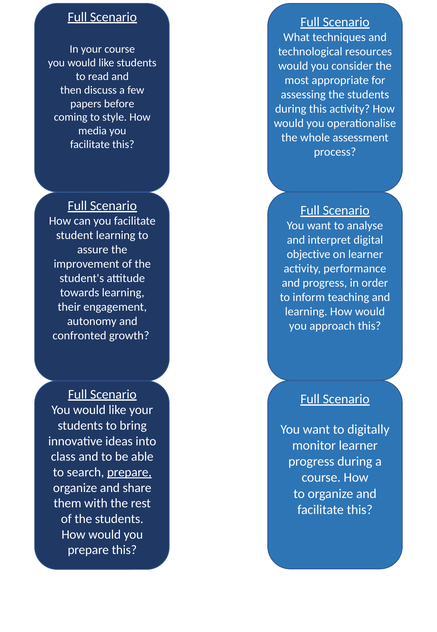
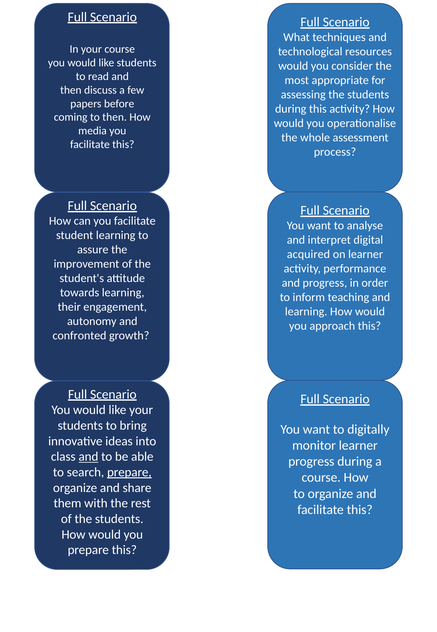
to style: style -> then (115, 117)
objective: objective -> acquired (308, 254)
and underline: none -> present (88, 456)
